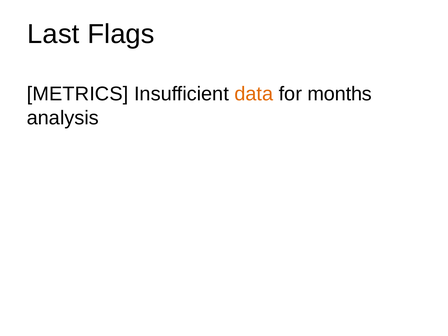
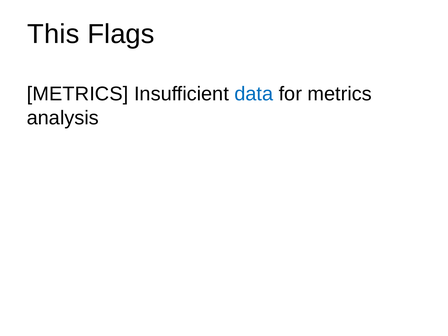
Last: Last -> This (53, 34)
data colour: orange -> blue (254, 94)
for months: months -> metrics (340, 94)
